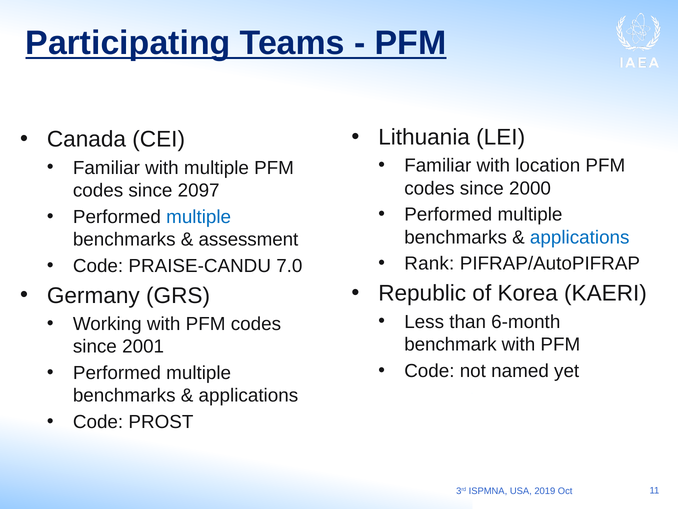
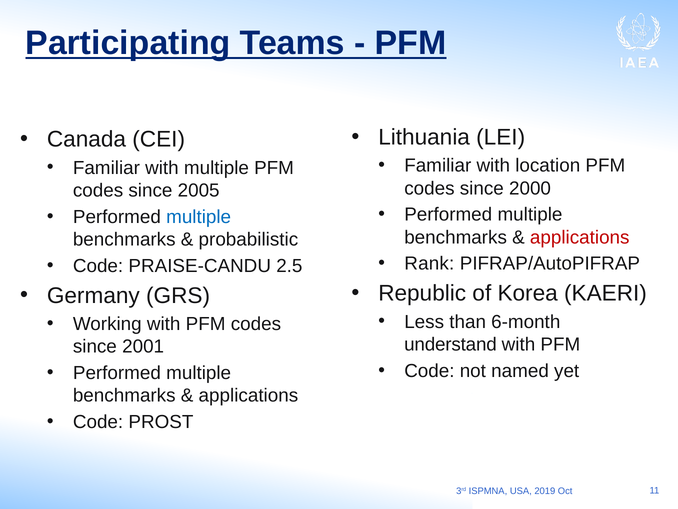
2097: 2097 -> 2005 (199, 190)
applications colour: blue -> red (580, 237)
assessment: assessment -> probabilistic (248, 239)
7.0: 7.0 -> 2.5 (289, 266)
benchmark: benchmark -> understand (450, 344)
